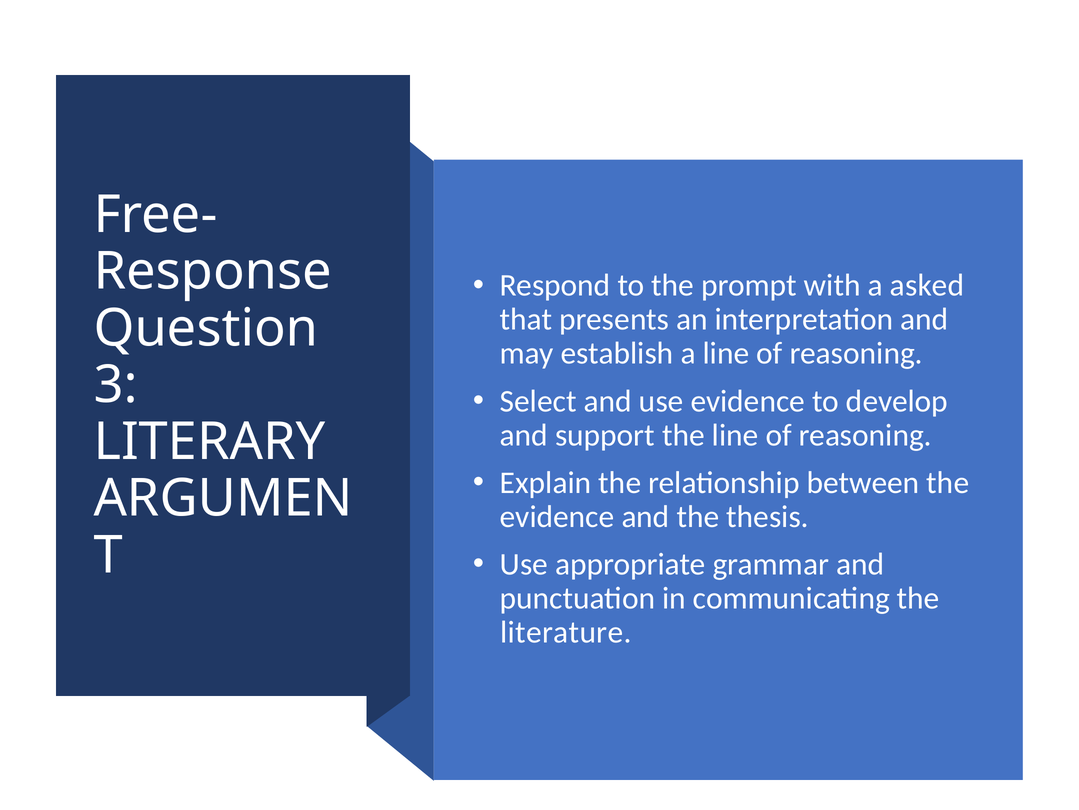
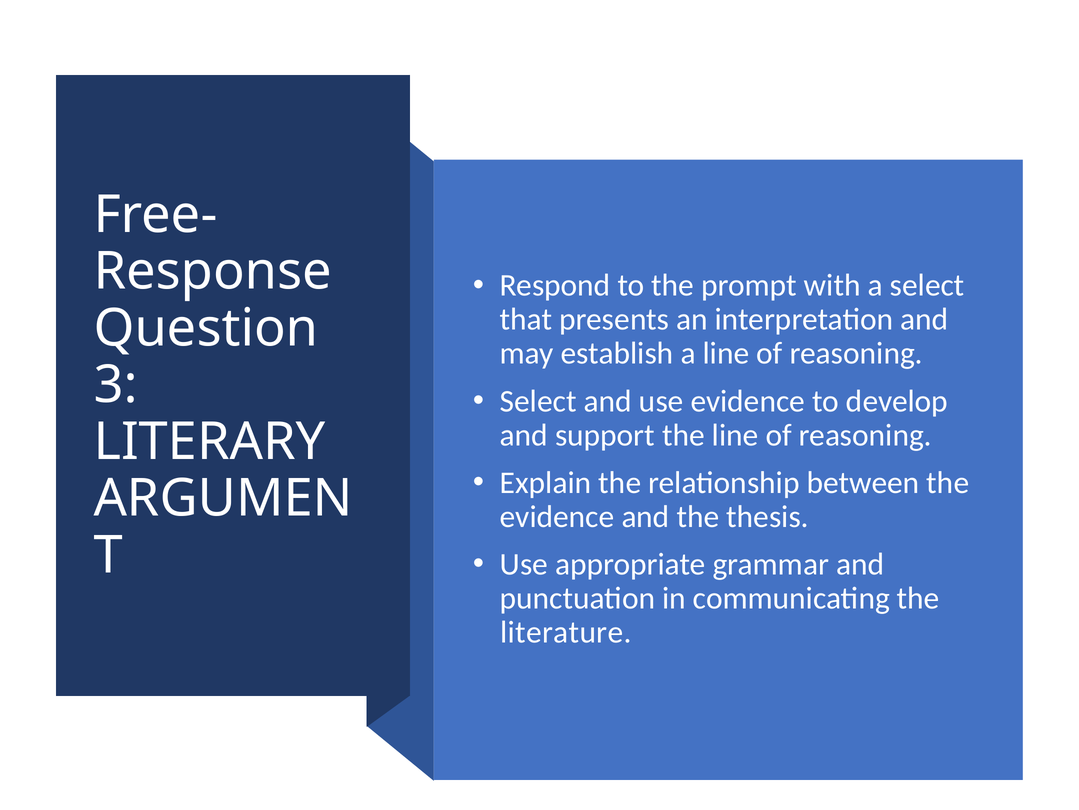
a asked: asked -> select (927, 285)
